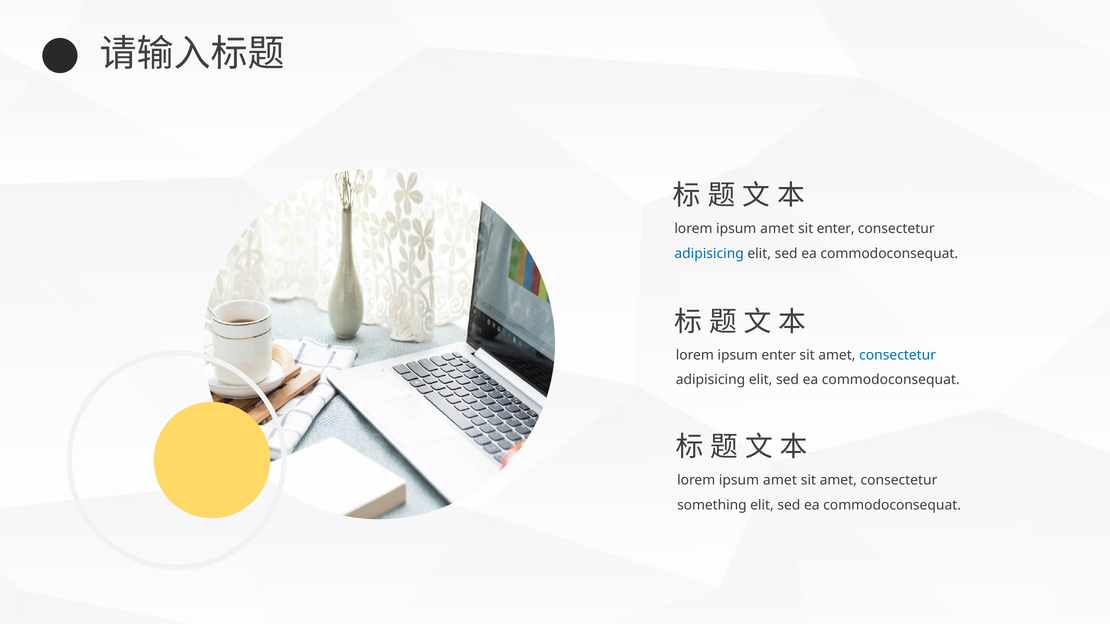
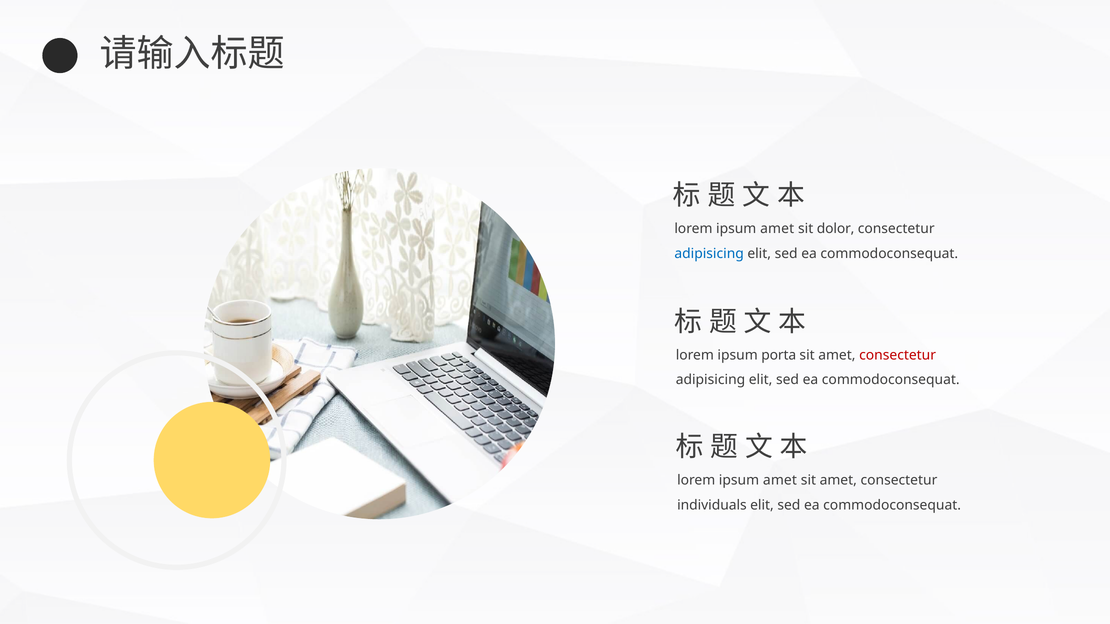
sit enter: enter -> dolor (836, 229)
ipsum enter: enter -> porta (779, 355)
consectetur colour: blue -> red (898, 355)
something: something -> individuals (712, 505)
